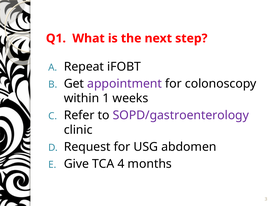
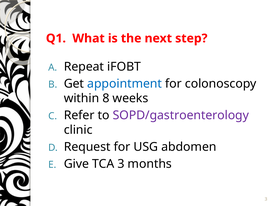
appointment colour: purple -> blue (125, 84)
1: 1 -> 8 (106, 98)
TCA 4: 4 -> 3 (121, 164)
